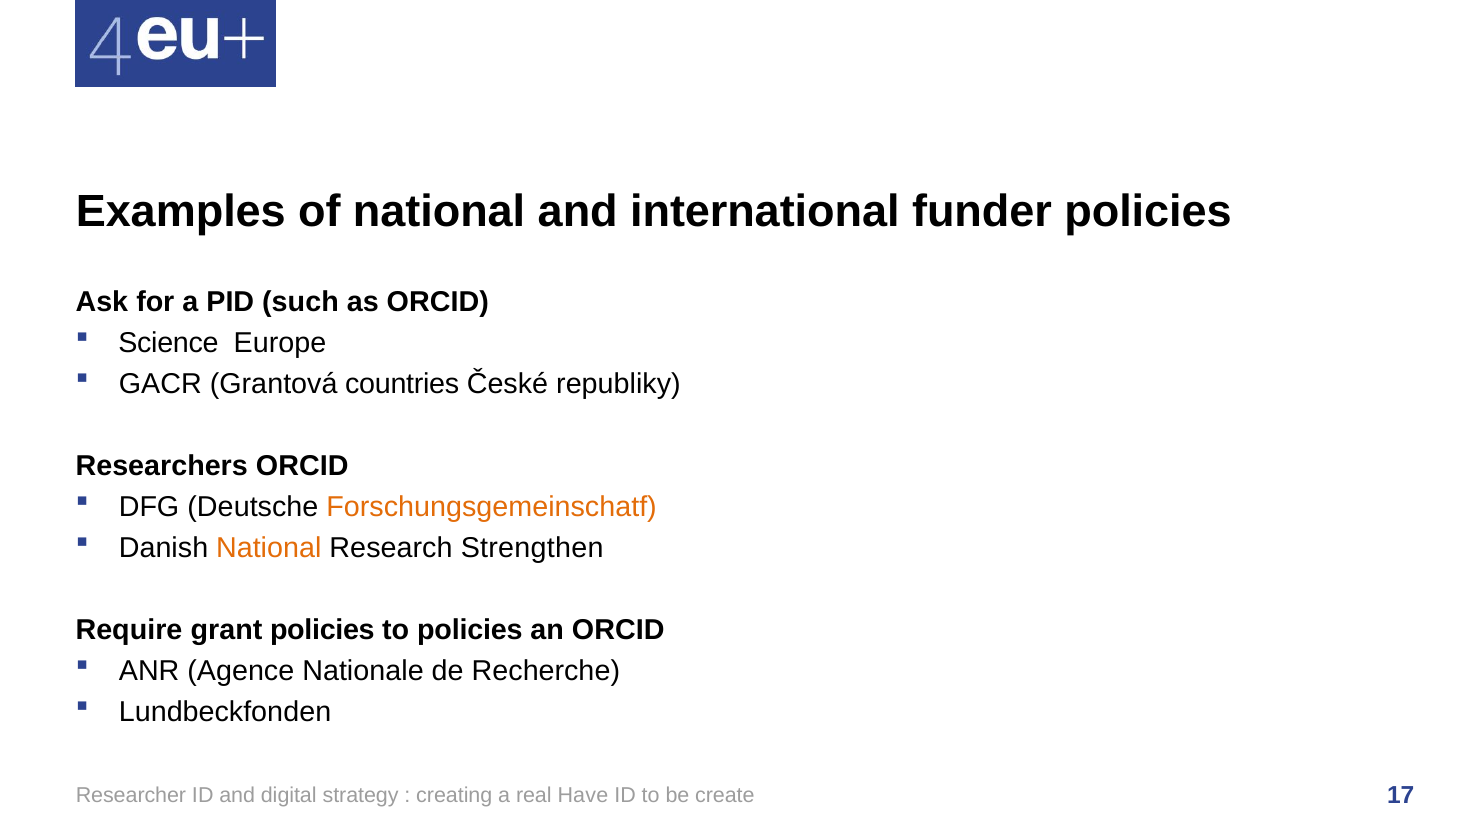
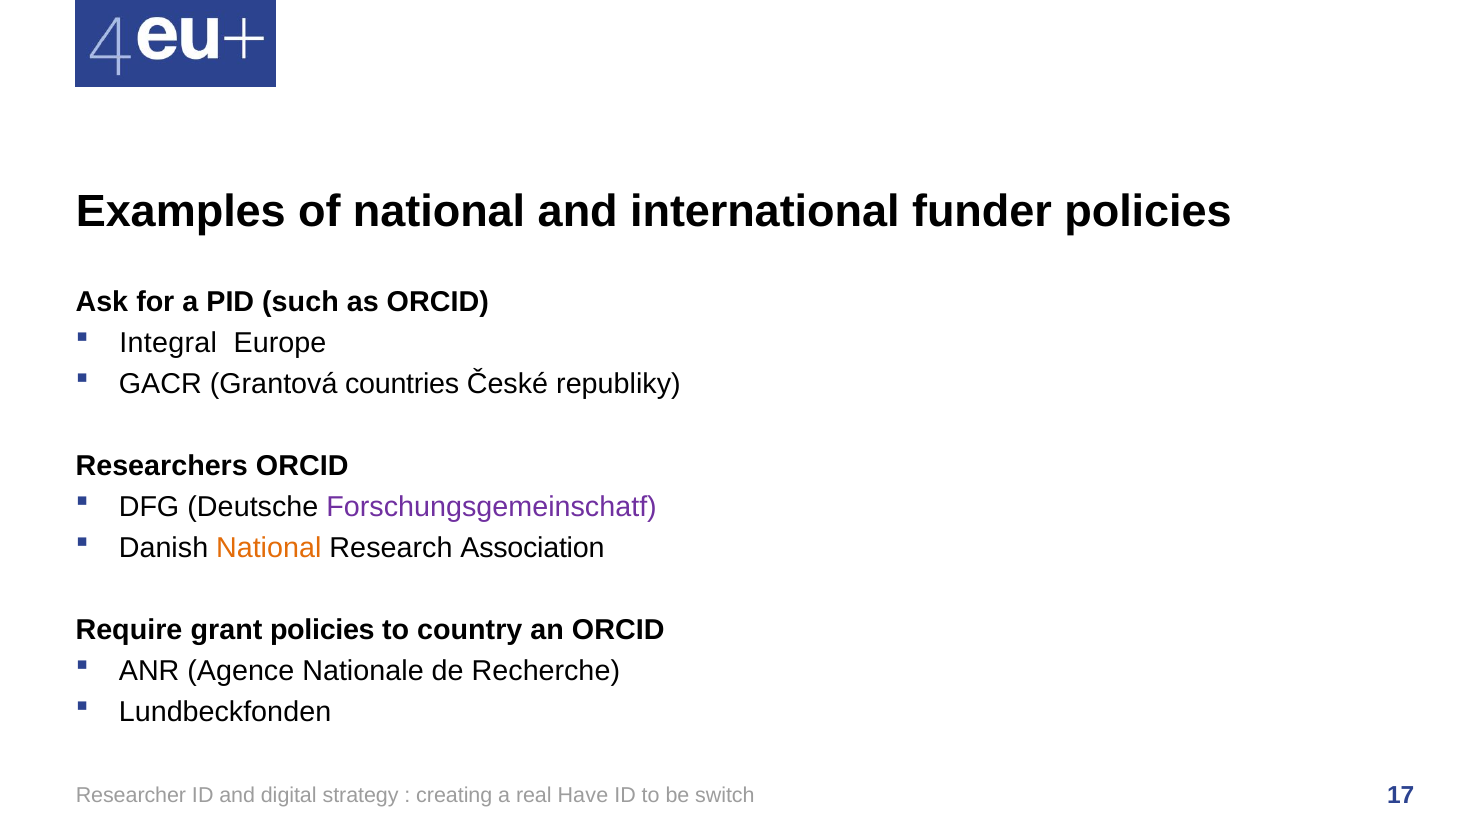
Science: Science -> Integral (168, 343)
Forschungsgemeinschatf colour: orange -> purple (492, 507)
Strengthen: Strengthen -> Association (532, 548)
to policies: policies -> country (470, 630)
create: create -> switch (725, 795)
